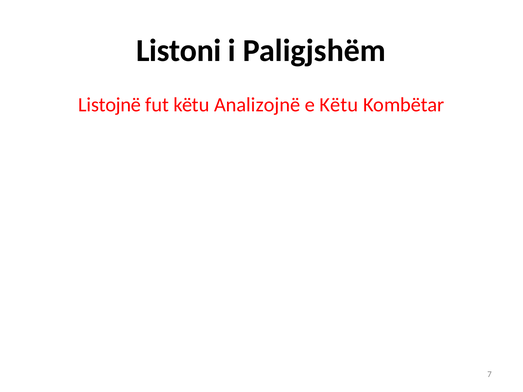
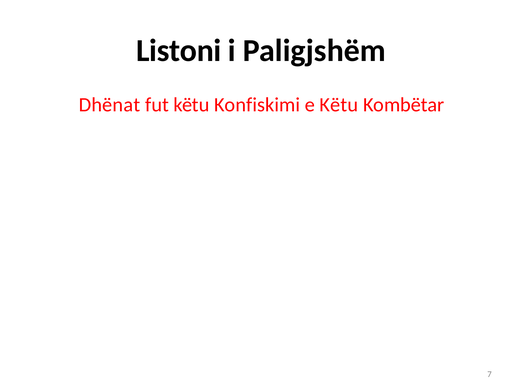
Listojnë: Listojnë -> Dhënat (109, 105)
Analizojnë: Analizojnë -> Konfiskimi (257, 105)
